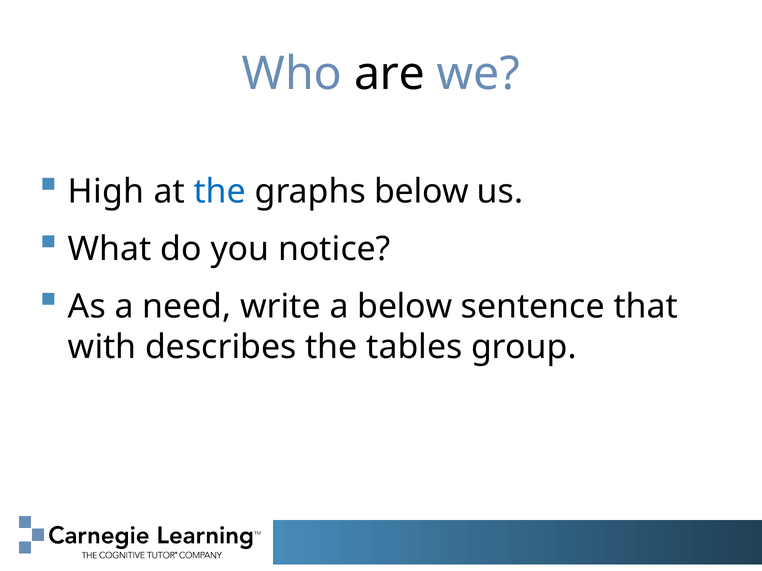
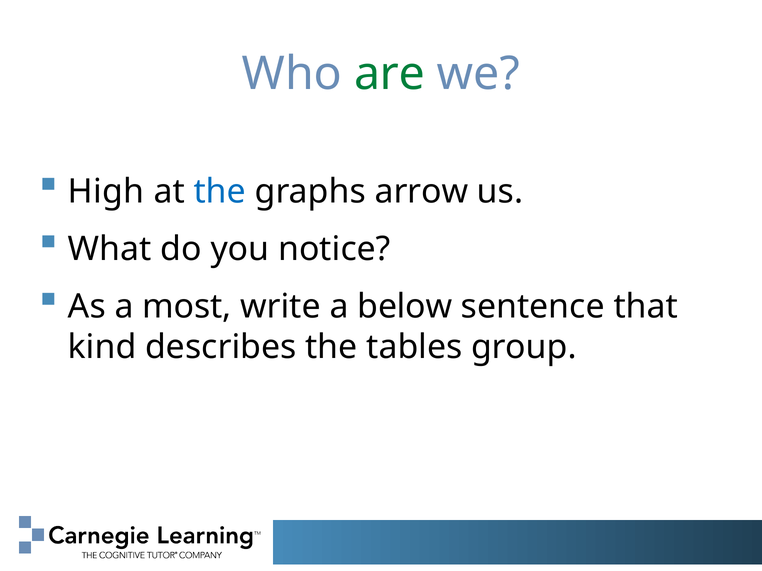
are colour: black -> green (390, 74)
graphs below: below -> arrow (421, 192)
need: need -> most (187, 307)
with: with -> kind (102, 347)
